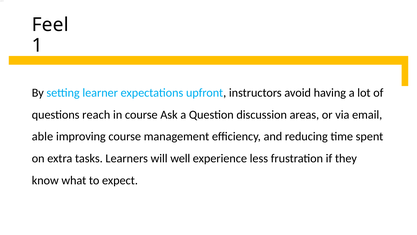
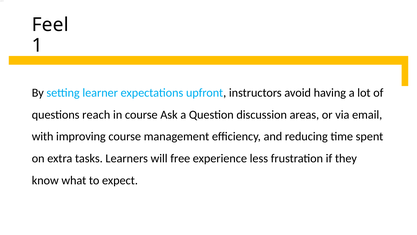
able: able -> with (43, 136)
well: well -> free (180, 158)
